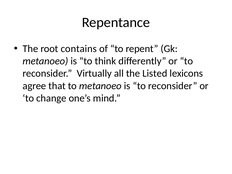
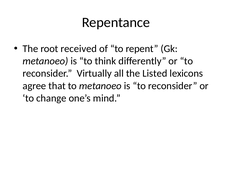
contains: contains -> received (79, 49)
